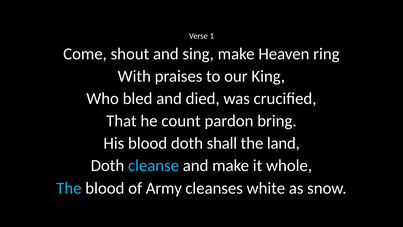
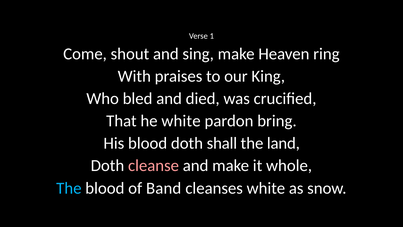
he count: count -> white (181, 121)
cleanse colour: light blue -> pink (154, 166)
Army: Army -> Band (164, 188)
